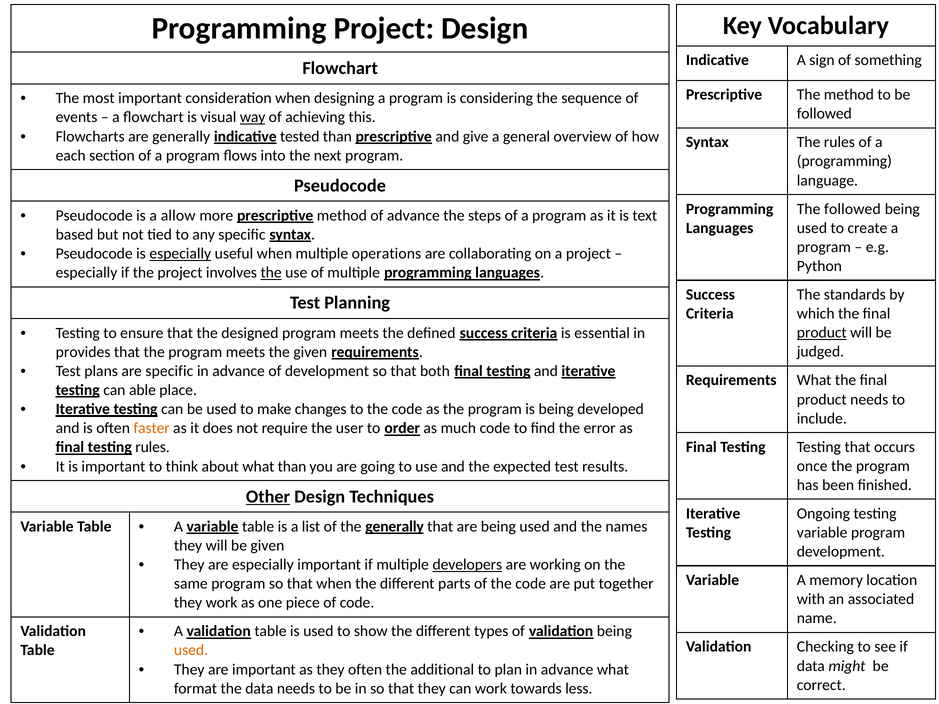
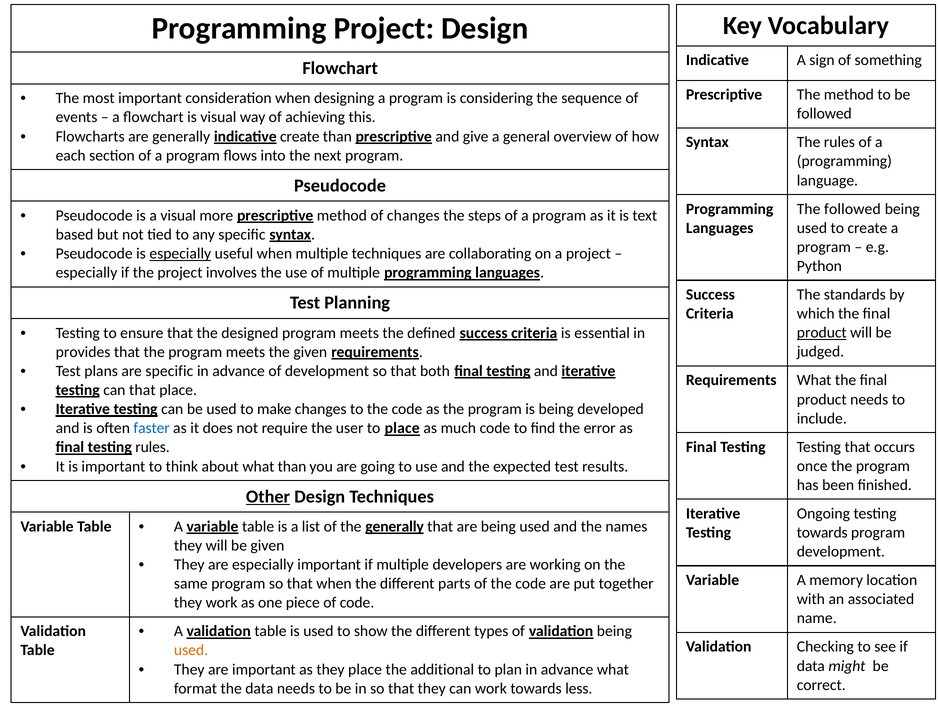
way underline: present -> none (253, 117)
indicative tested: tested -> create (300, 136)
a allow: allow -> visual (178, 216)
of advance: advance -> changes (413, 216)
multiple operations: operations -> techniques (386, 254)
the underline: present -> none (271, 273)
can able: able -> that (142, 390)
faster colour: orange -> blue (152, 428)
to order: order -> place (402, 428)
variable: variable -> towards (822, 533)
developers underline: present -> none (467, 565)
they often: often -> place (365, 670)
